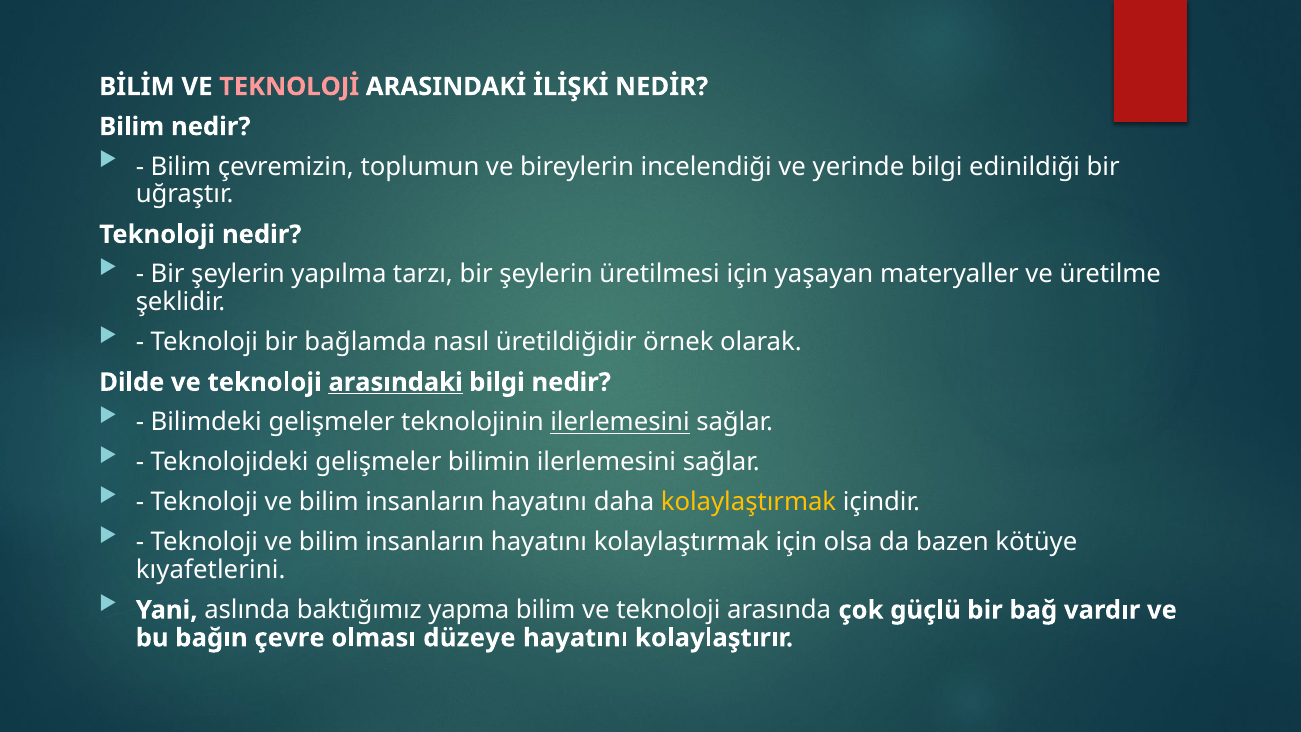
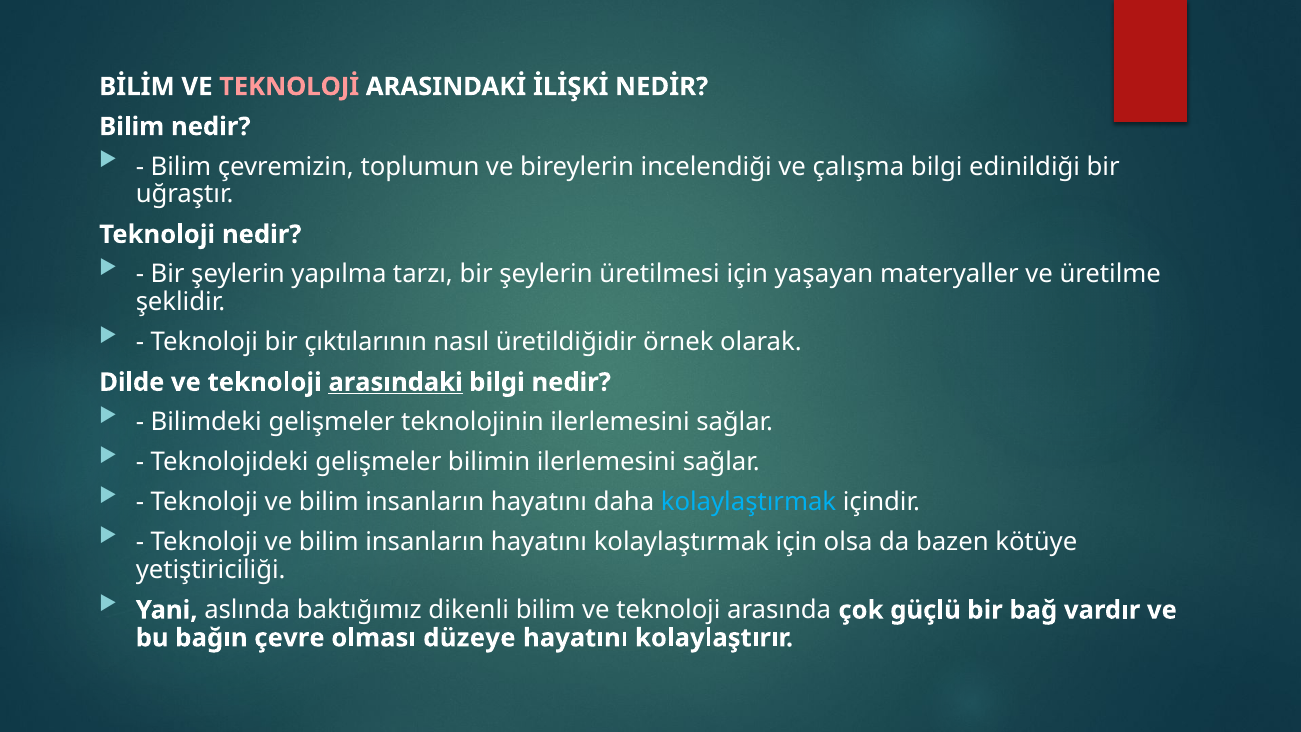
yerinde: yerinde -> çalışma (858, 167)
bağlamda: bağlamda -> çıktılarının (366, 342)
ilerlemesini underline: present -> none (620, 422)
kolaylaştırmak colour: yellow -> light blue (749, 502)
kıyafetlerini: kıyafetlerini -> yetiştiriciliği (211, 570)
yapma: yapma -> dikenli (469, 610)
